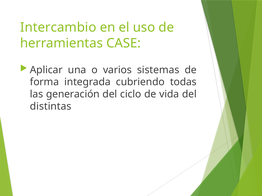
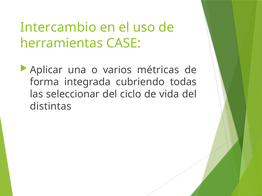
sistemas: sistemas -> métricas (158, 70)
generación: generación -> seleccionar (73, 94)
